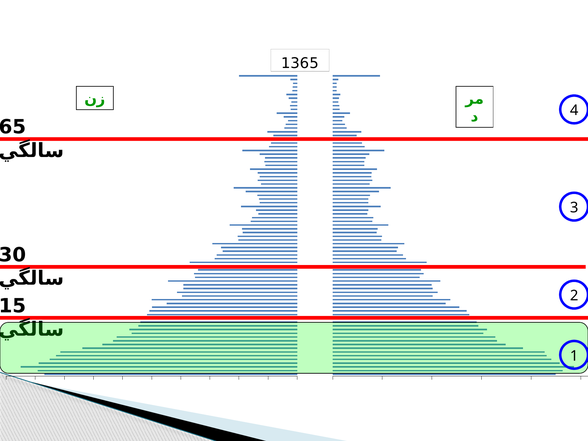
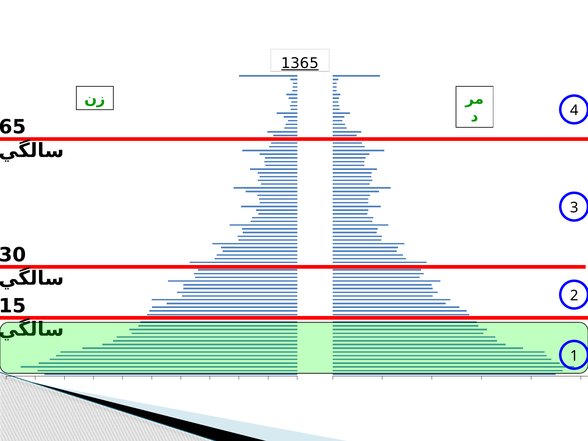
1365 underline: none -> present (300, 63)
